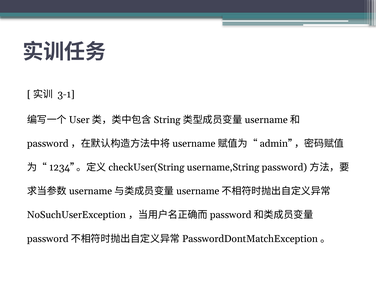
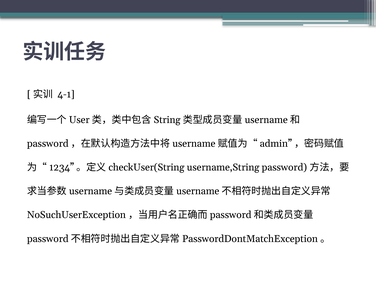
3-1: 3-1 -> 4-1 (66, 94)
